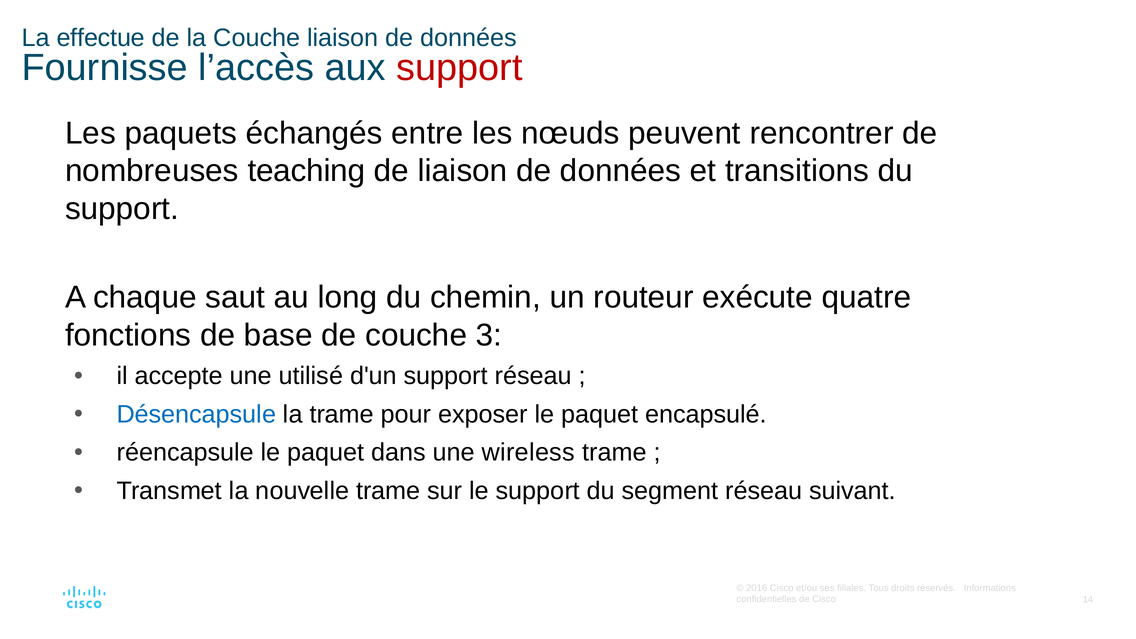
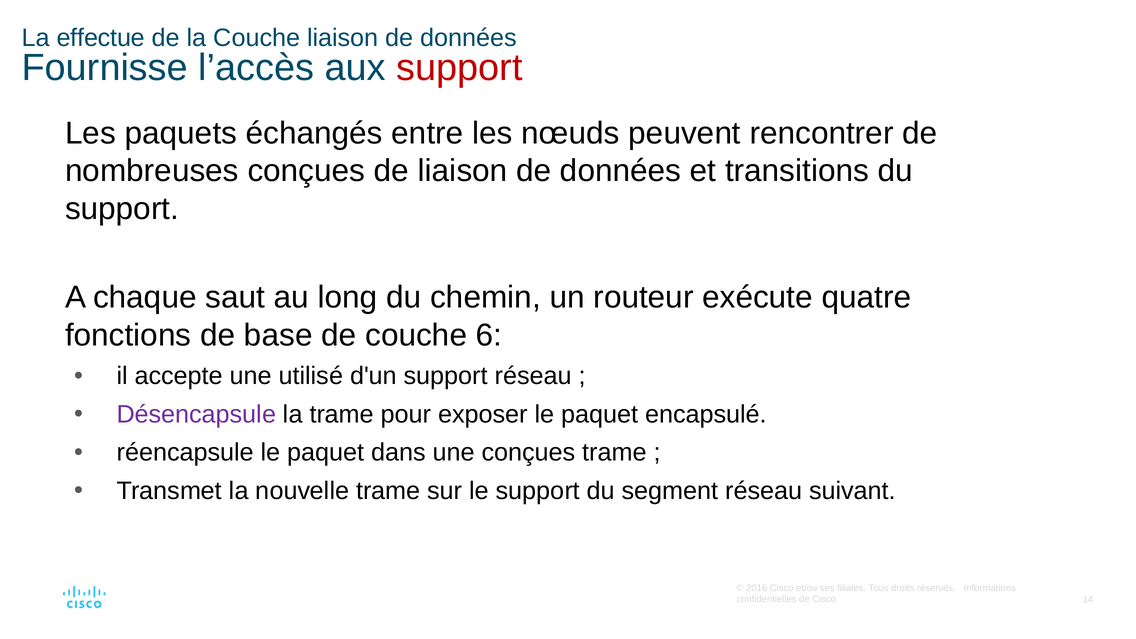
nombreuses teaching: teaching -> conçues (306, 171)
3: 3 -> 6 (489, 335)
Désencapsule colour: blue -> purple (196, 414)
une wireless: wireless -> conçues (528, 453)
